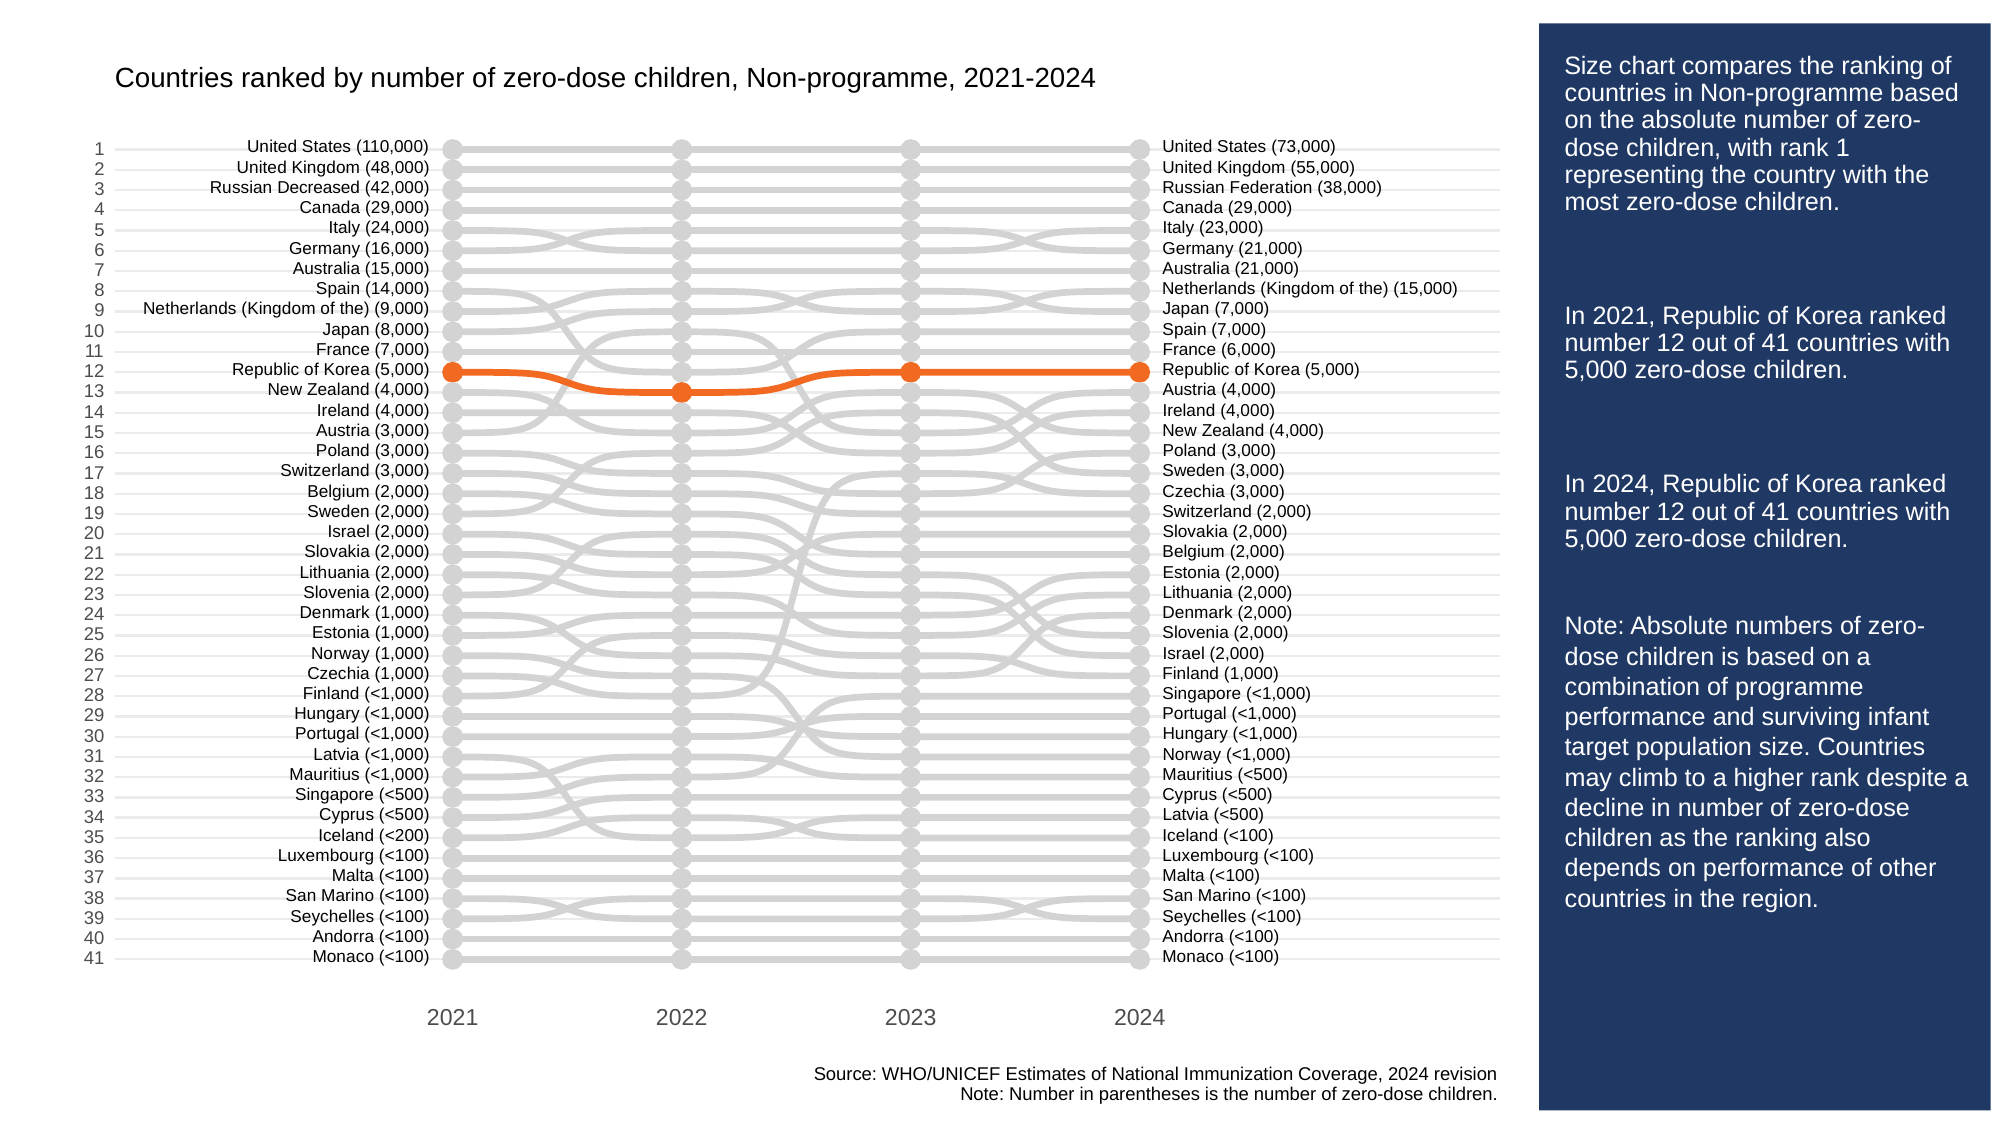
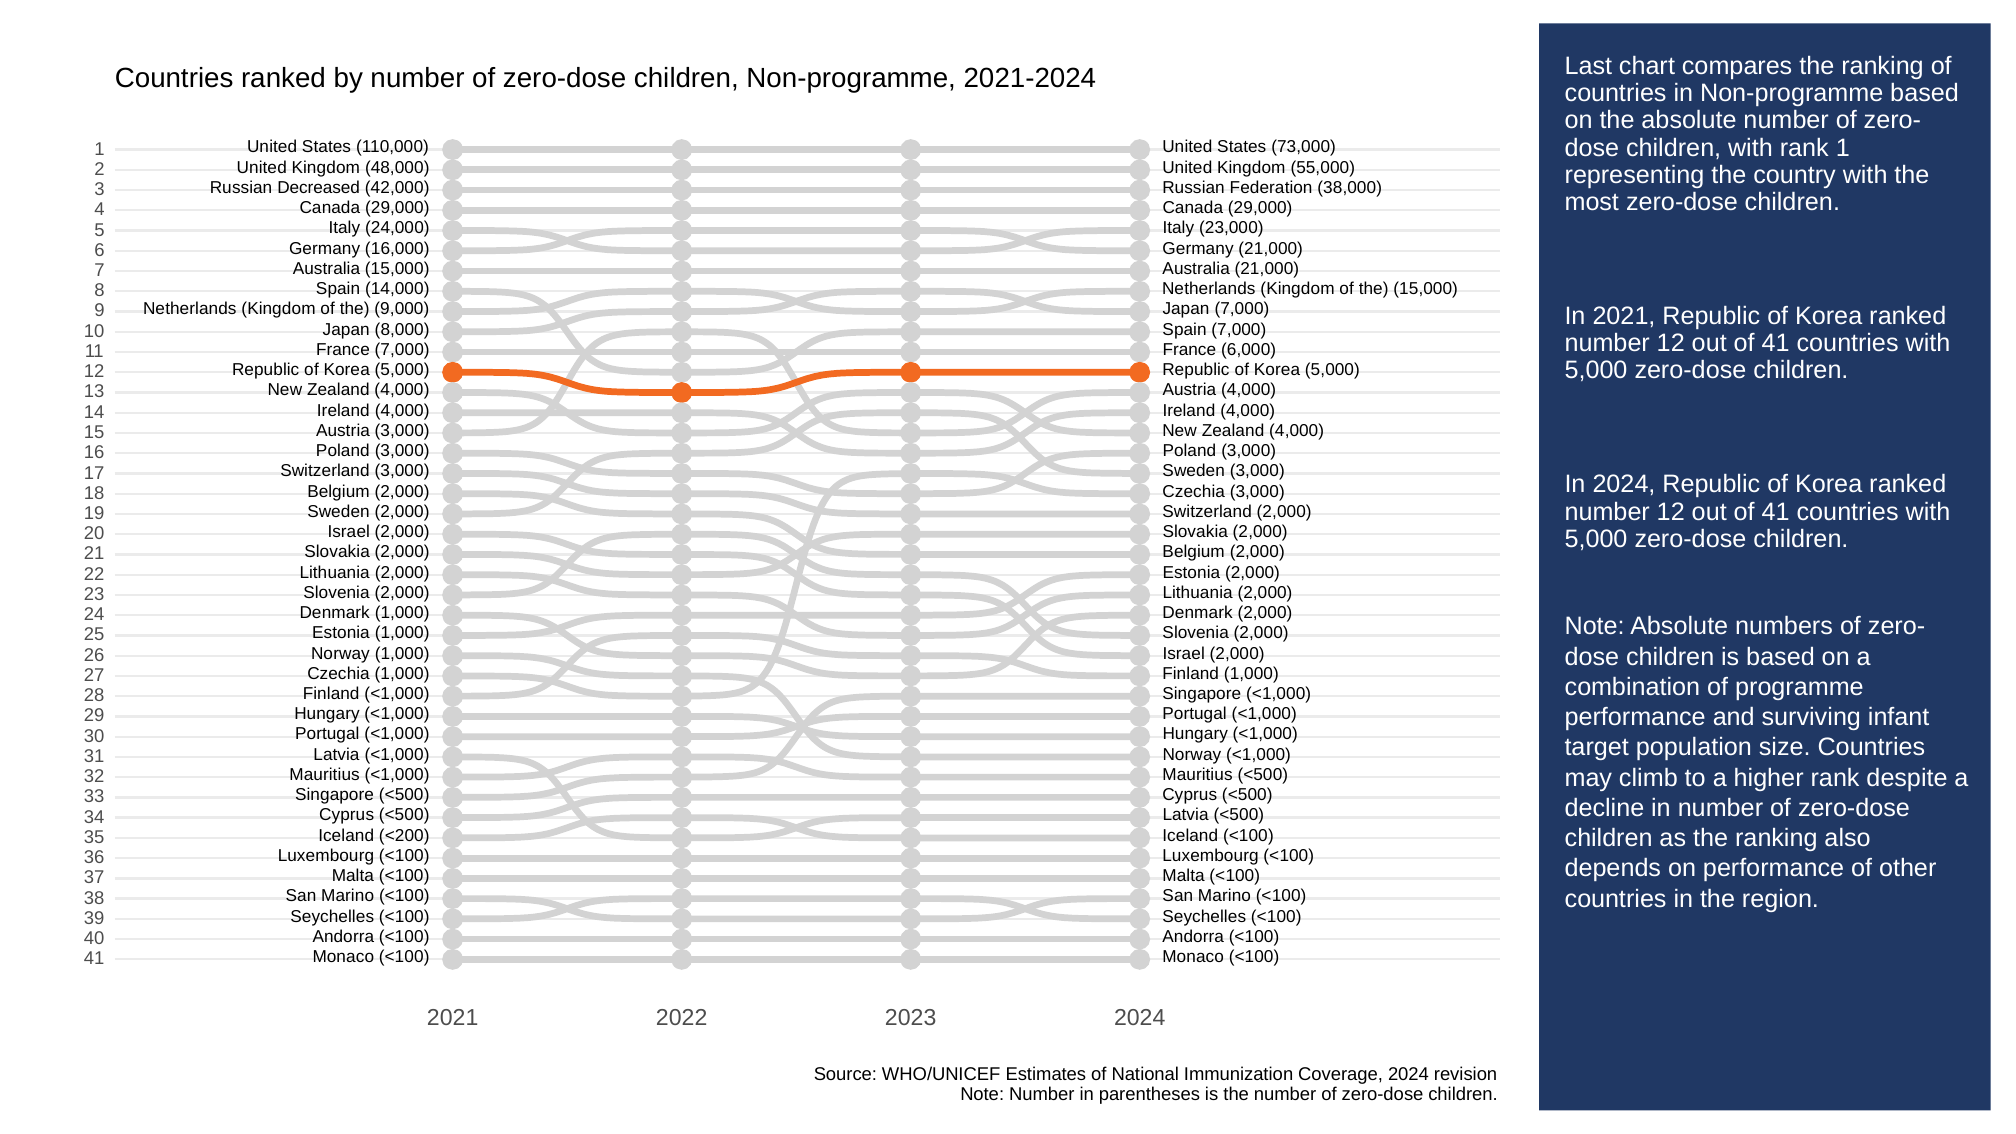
Size: Size -> Last (1588, 66)
